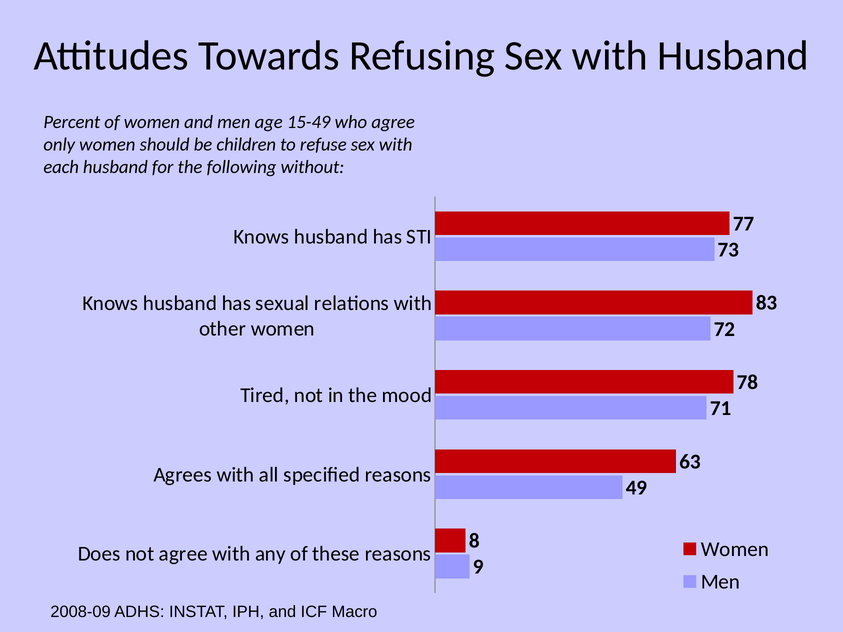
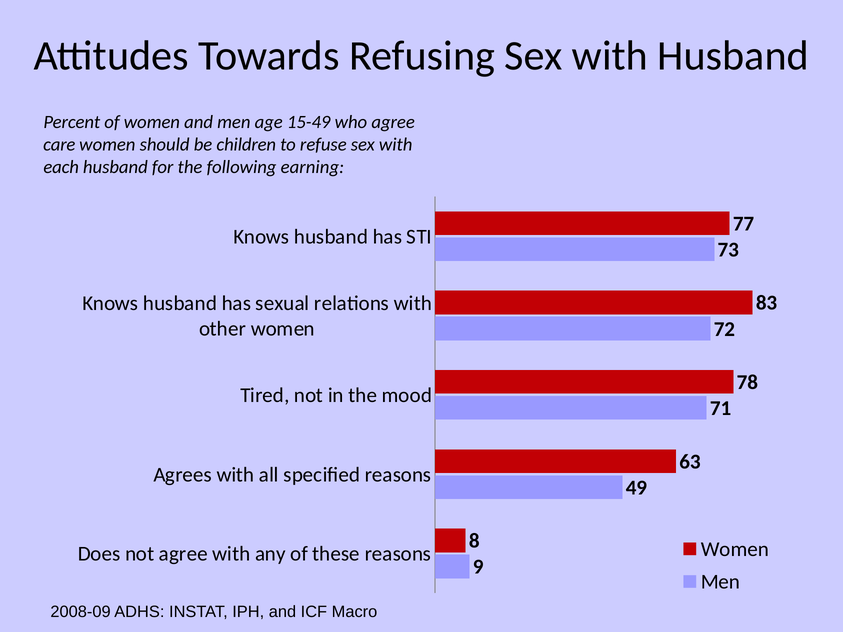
only: only -> care (59, 145)
without: without -> earning (312, 167)
